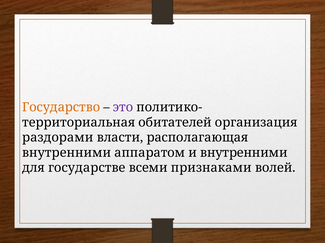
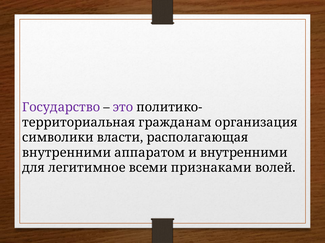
Государство colour: orange -> purple (61, 108)
обитателей: обитателей -> гражданам (175, 123)
раздорами: раздорами -> символики (58, 138)
государстве: государстве -> легитимное (87, 168)
